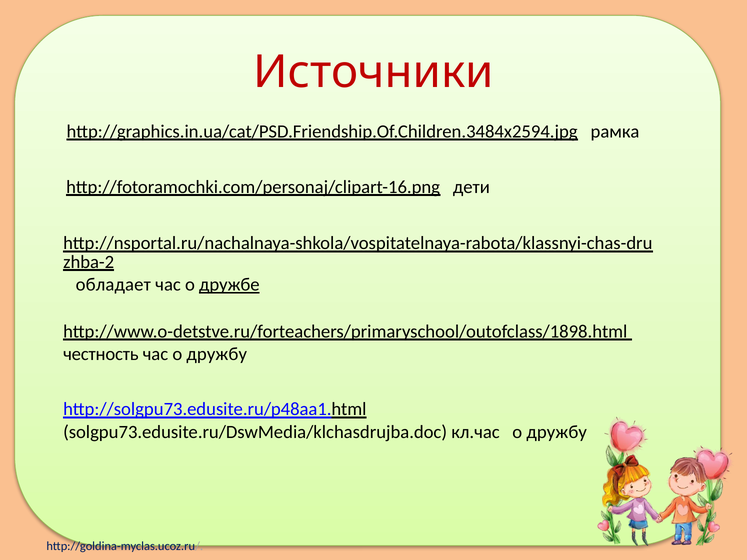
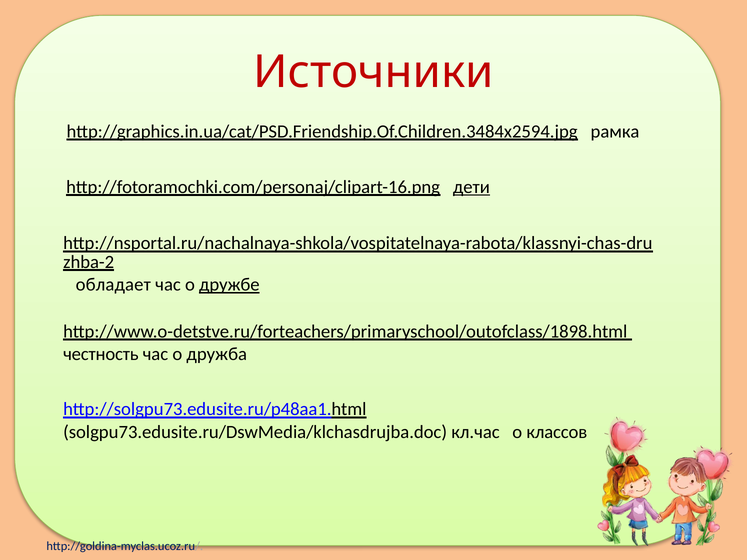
дети underline: none -> present (471, 187)
час о дружбу: дружбу -> дружба (217, 354)
кл.час о дружбу: дружбу -> классов (557, 432)
